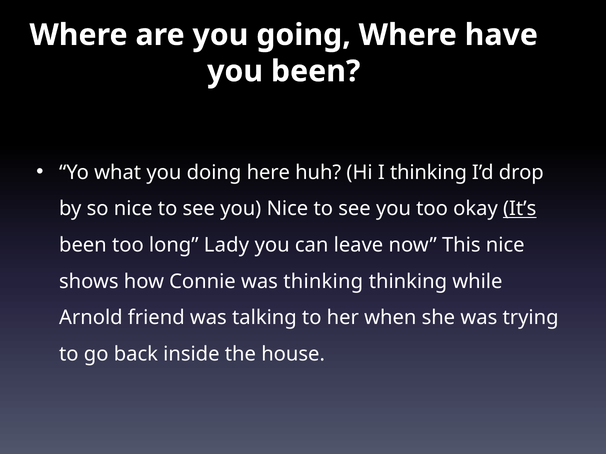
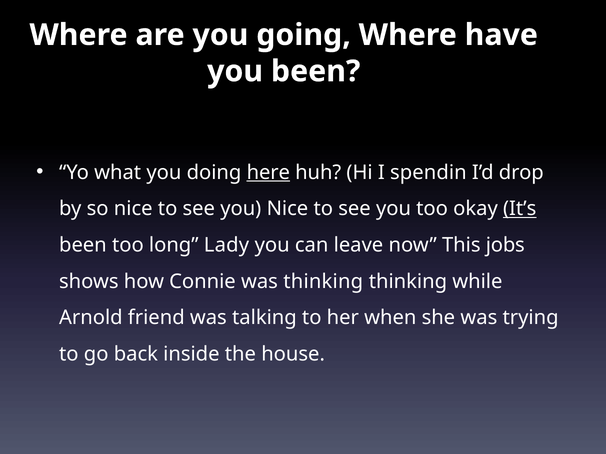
here underline: none -> present (268, 173)
I thinking: thinking -> spendin (428, 173)
This nice: nice -> jobs (505, 245)
